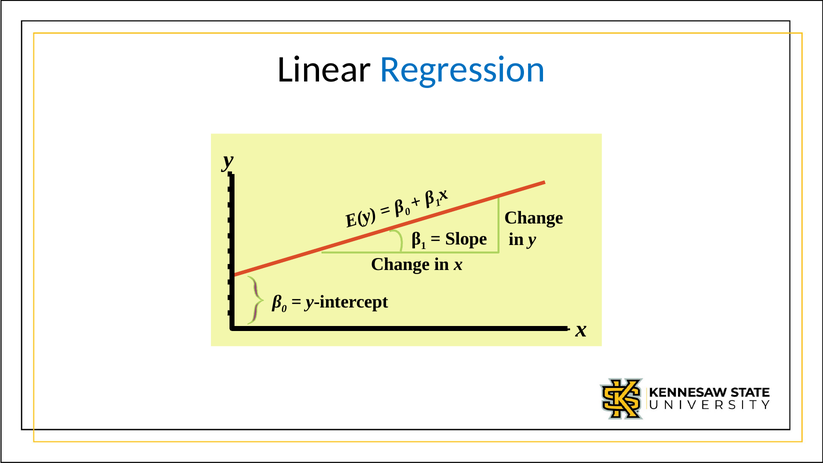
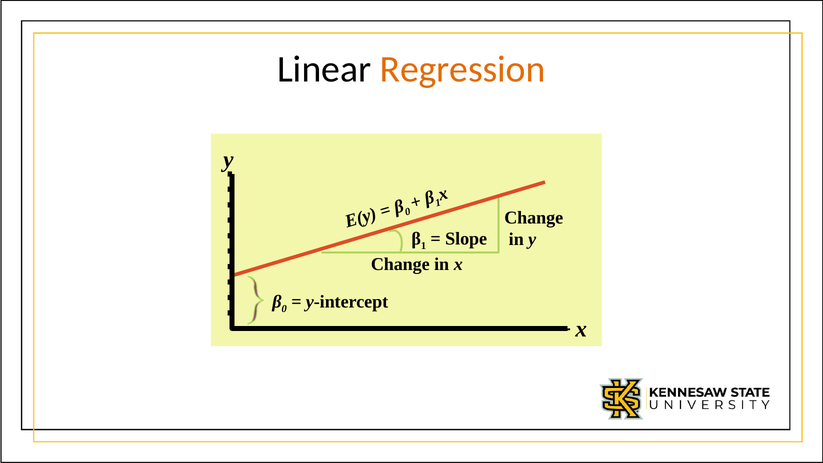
Regression colour: blue -> orange (463, 69)
